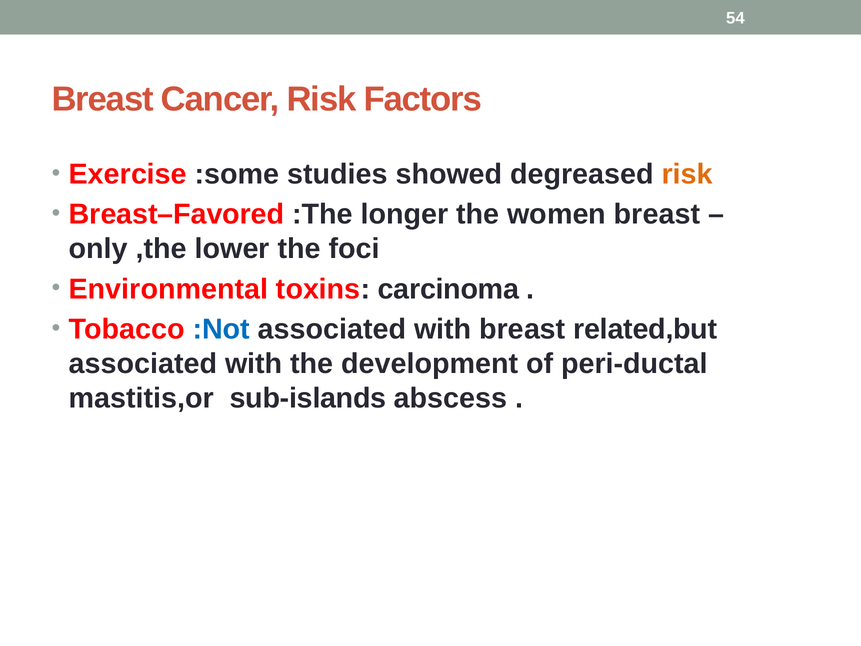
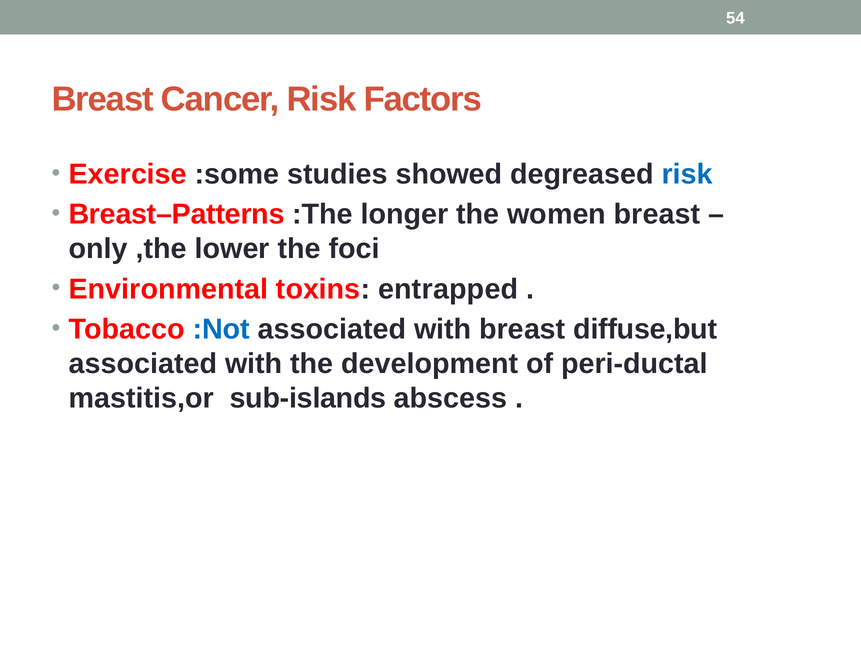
risk colour: orange -> blue (687, 174)
Breast–Favored: Breast–Favored -> Breast–Patterns (177, 214)
carcinoma: carcinoma -> entrapped (448, 289)
related,but: related,but -> diffuse,but (645, 329)
